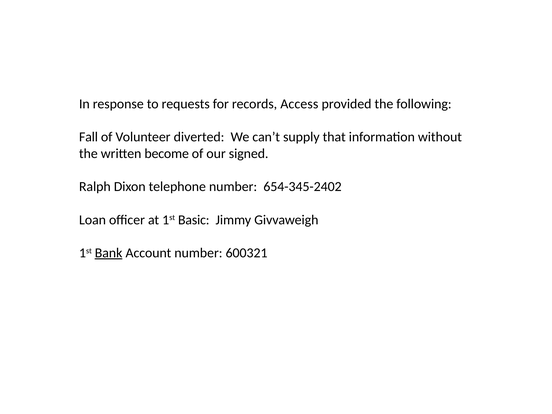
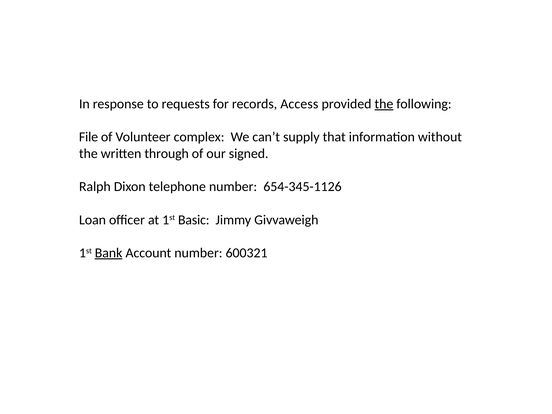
the underline: none -> present (384, 104)
Fall: Fall -> File (89, 137)
diverted: diverted -> complex (199, 137)
become: become -> through (167, 154)
654-345-2402: 654-345-2402 -> 654-345-1126 (303, 187)
